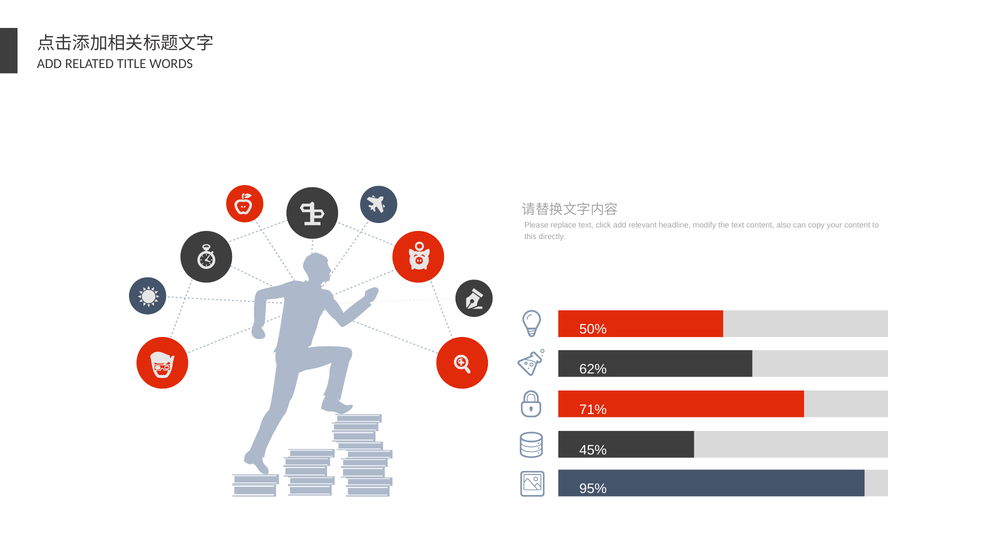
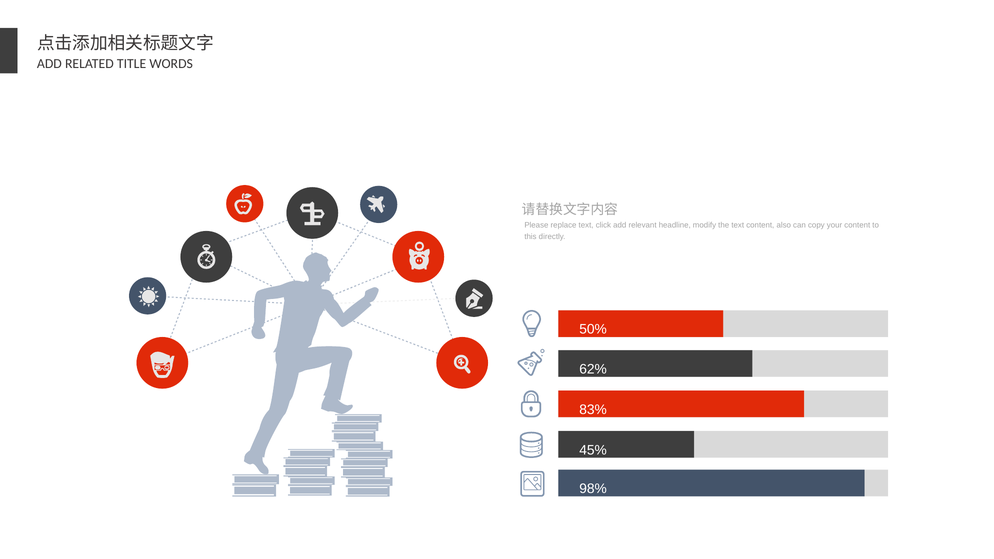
71%: 71% -> 83% (593, 410)
95%: 95% -> 98% (593, 489)
